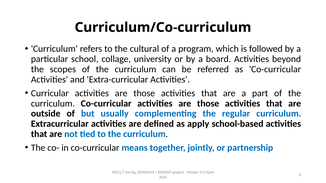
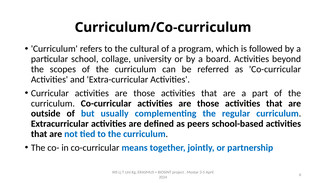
apply: apply -> peers (198, 124)
